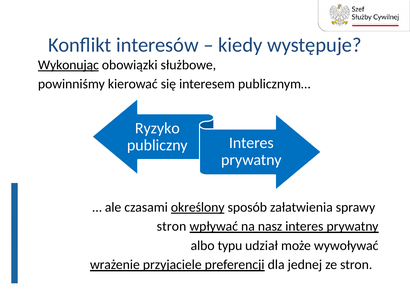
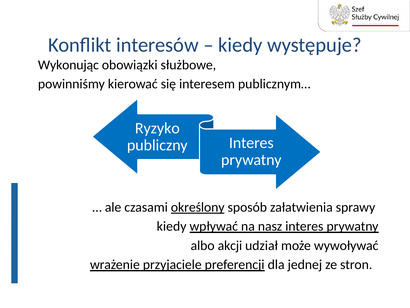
Wykonując underline: present -> none (68, 65)
stron: stron -> kiedy (172, 226)
typu: typu -> akcji (230, 245)
